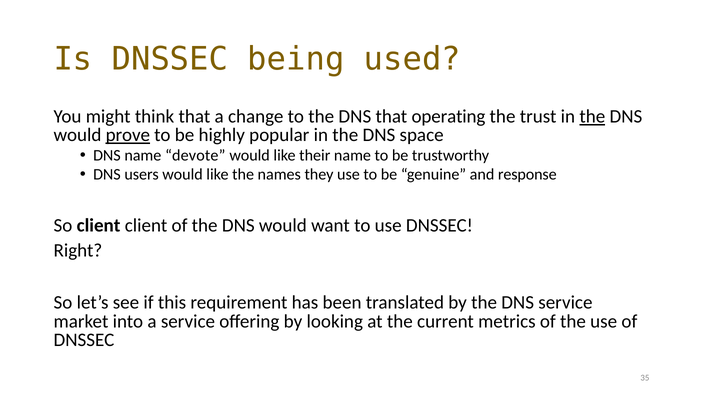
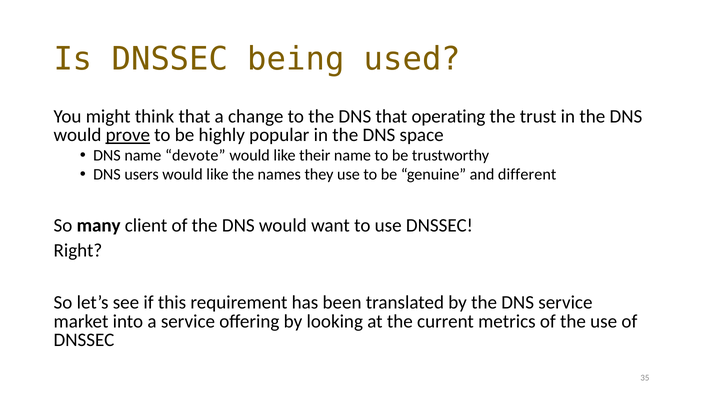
the underline: present -> none (592, 116)
response: response -> different (527, 174)
So client: client -> many (99, 225)
